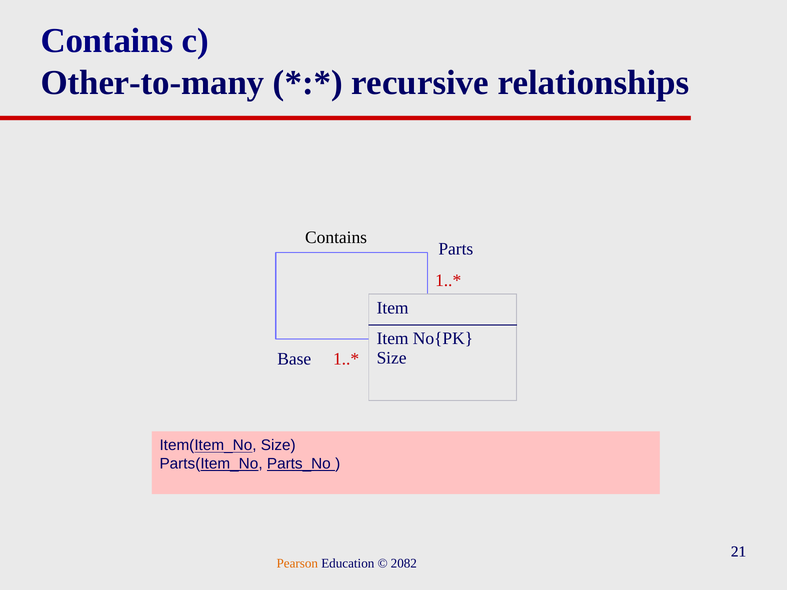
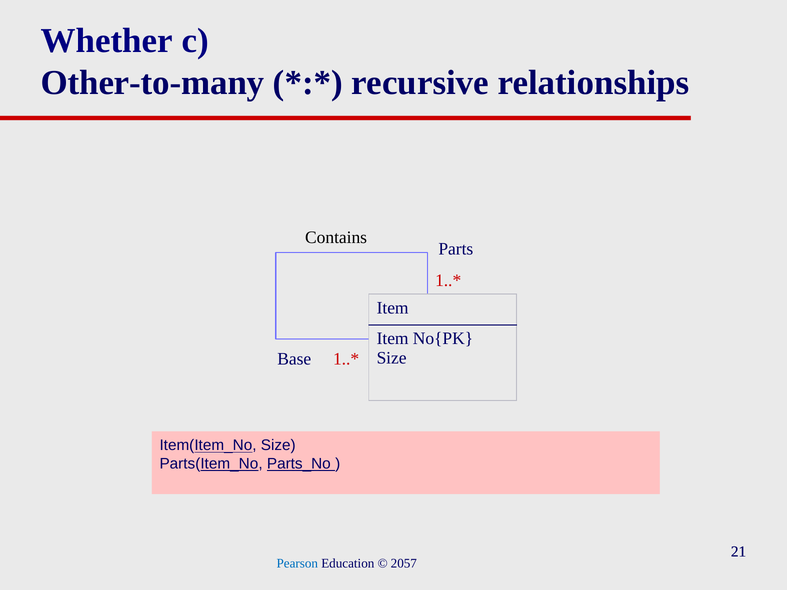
Contains: Contains -> Whether (107, 41)
Pearson colour: orange -> blue (297, 564)
2082: 2082 -> 2057 (404, 564)
